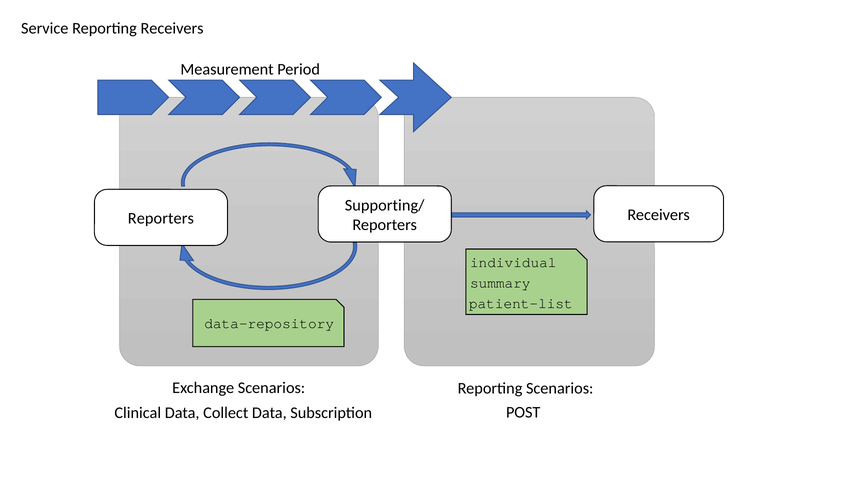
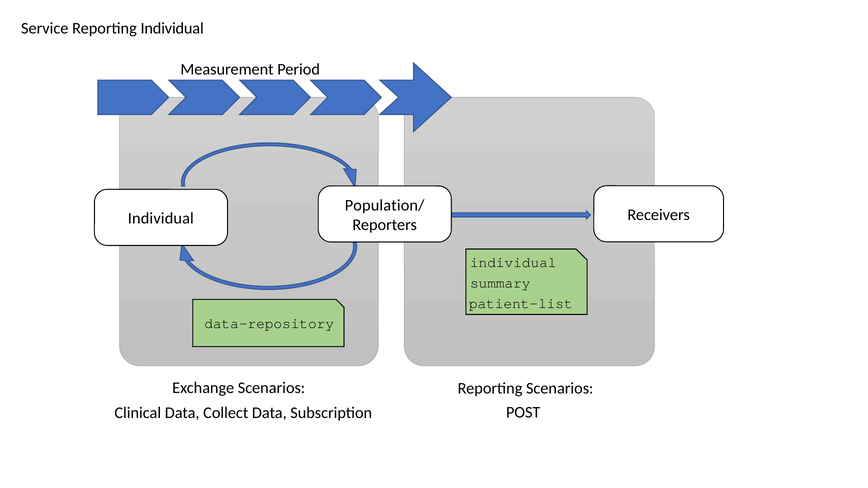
Reporting Receivers: Receivers -> Individual (172, 28)
Supporting/: Supporting/ -> Population/ (385, 205)
Reporters: Reporters -> Individual (161, 219)
